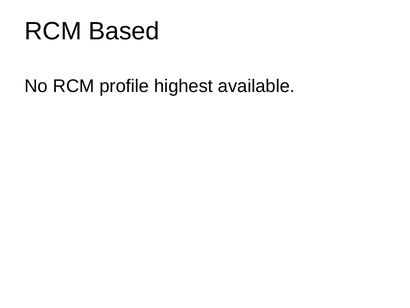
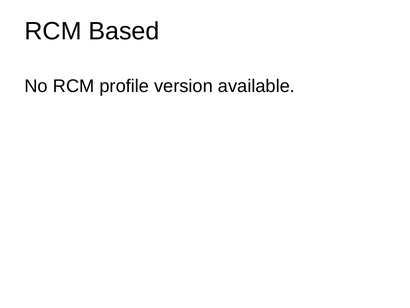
highest: highest -> version (184, 86)
